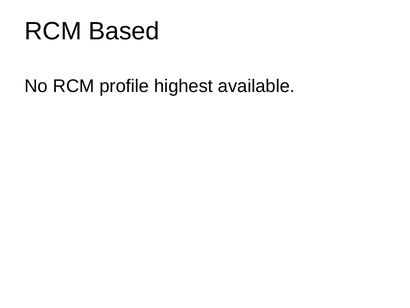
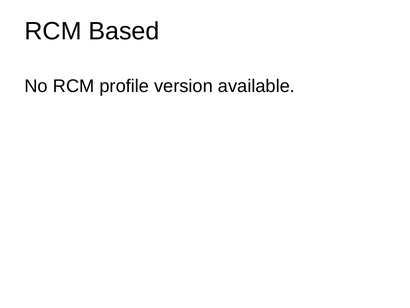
highest: highest -> version (184, 86)
